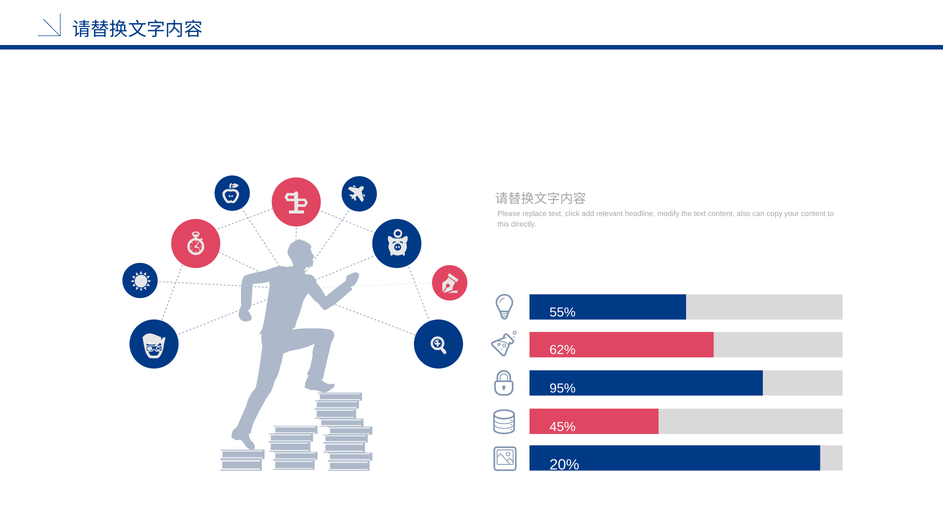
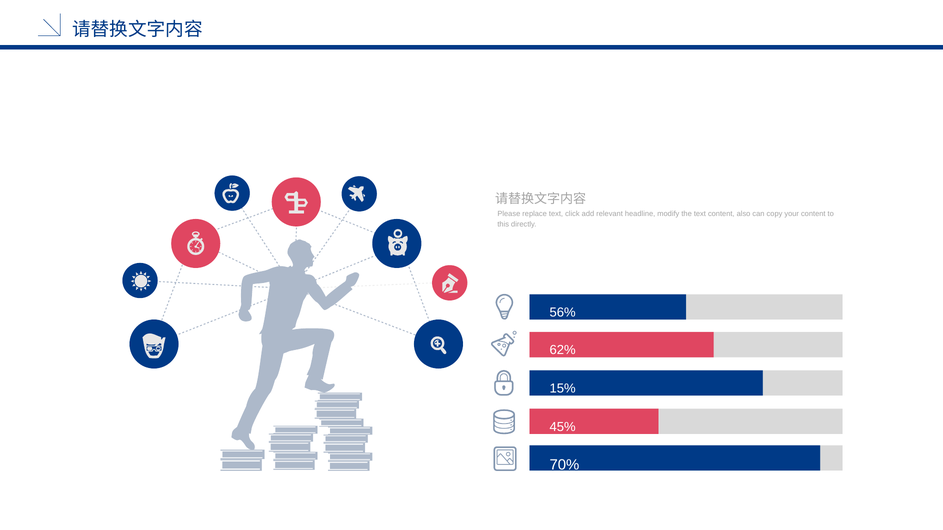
55%: 55% -> 56% (563, 313)
95%: 95% -> 15% (563, 389)
20%: 20% -> 70% (564, 465)
